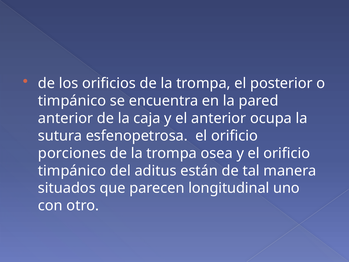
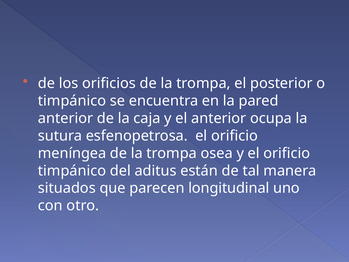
porciones: porciones -> meníngea (72, 153)
